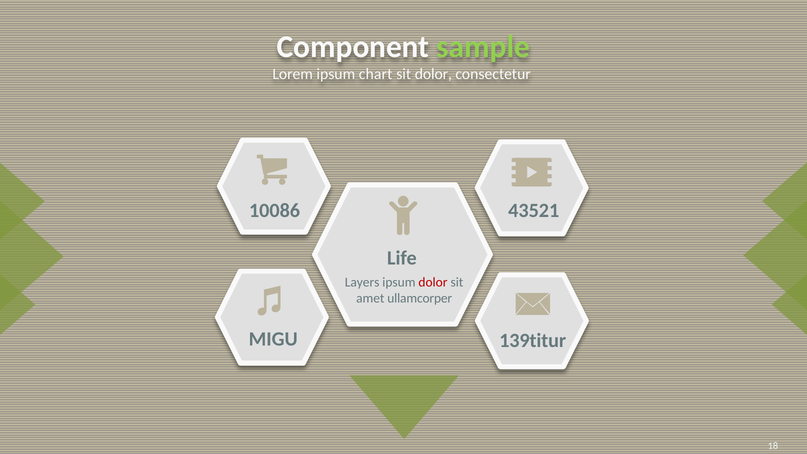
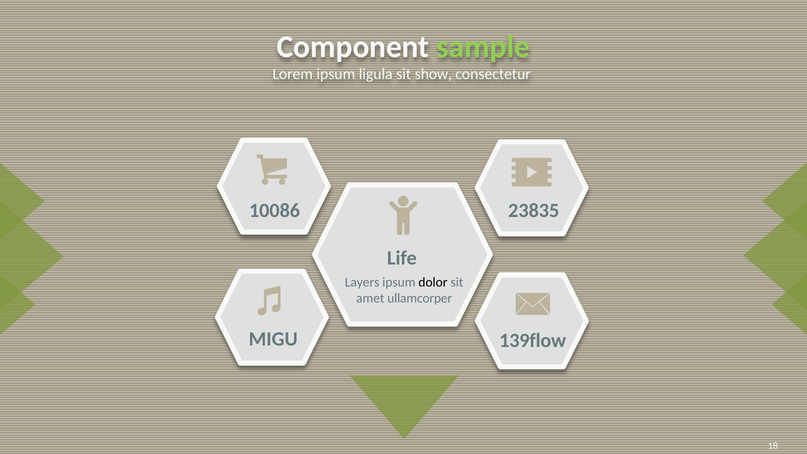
chart: chart -> ligula (376, 74)
sit dolor: dolor -> show (433, 74)
43521: 43521 -> 23835 (534, 210)
dolor colour: red -> black (433, 282)
139titur: 139titur -> 139flow (533, 341)
